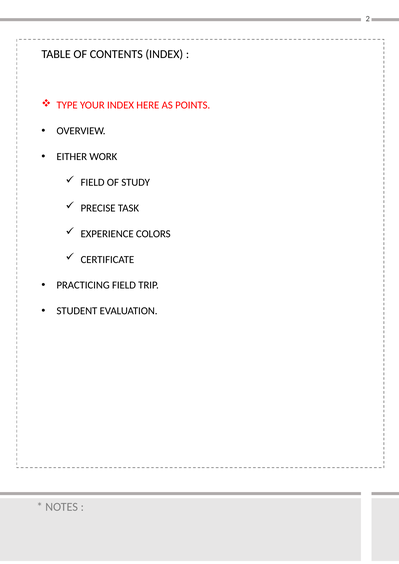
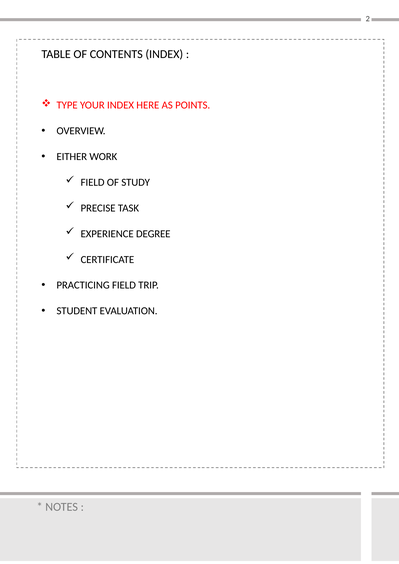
COLORS: COLORS -> DEGREE (153, 234)
